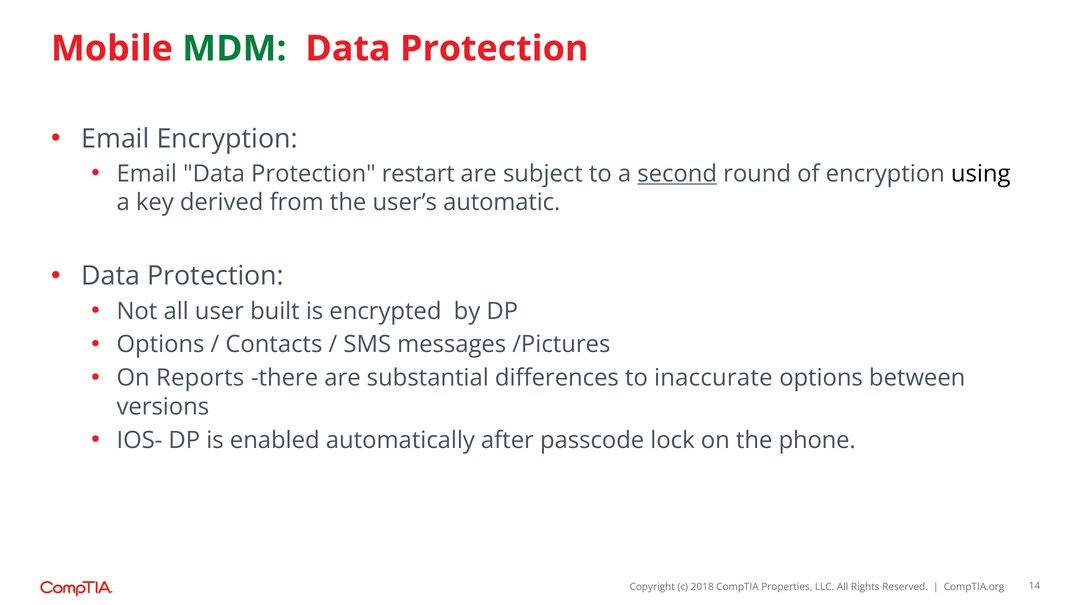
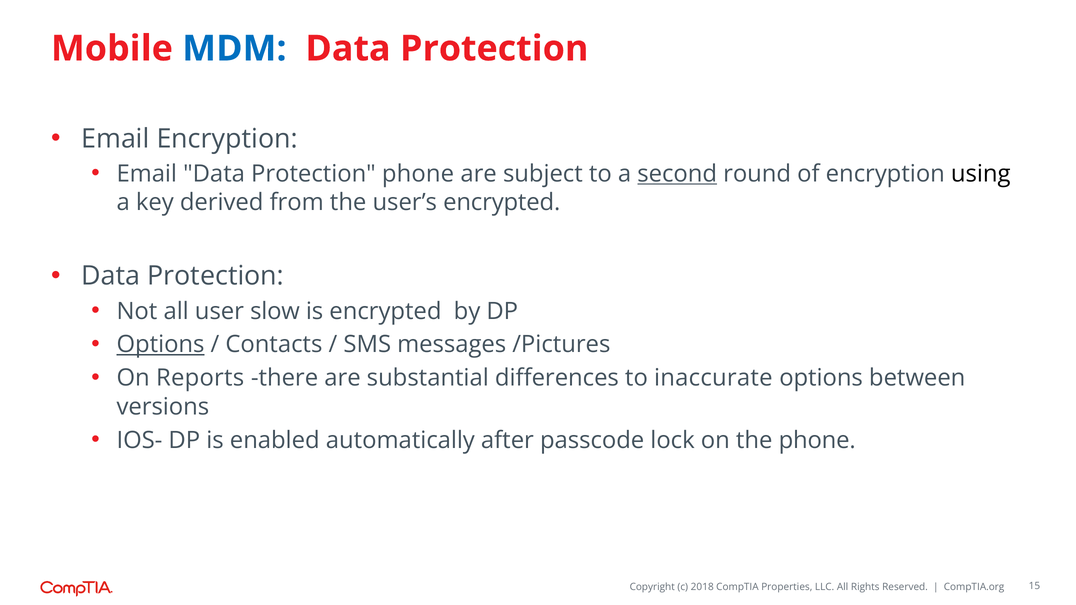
MDM colour: green -> blue (234, 49)
Protection restart: restart -> phone (418, 174)
user’s automatic: automatic -> encrypted (502, 202)
built: built -> slow (275, 311)
Options underline: none -> present (161, 345)
14: 14 -> 15 (1034, 586)
